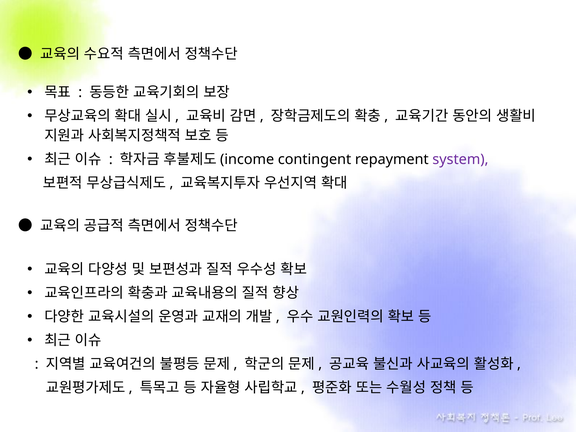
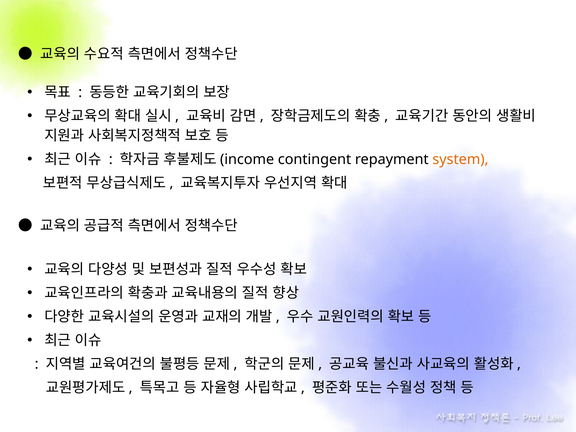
system colour: purple -> orange (460, 159)
